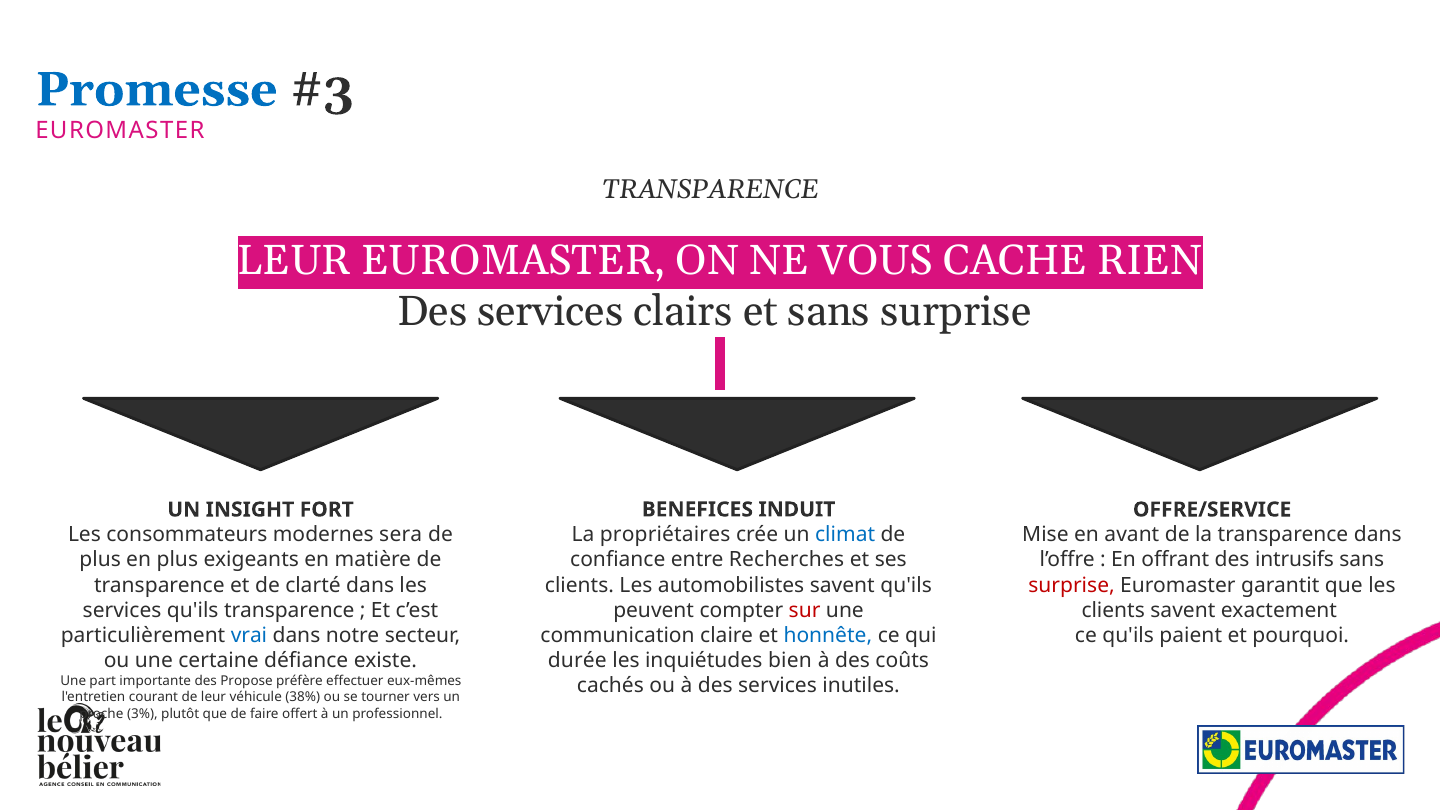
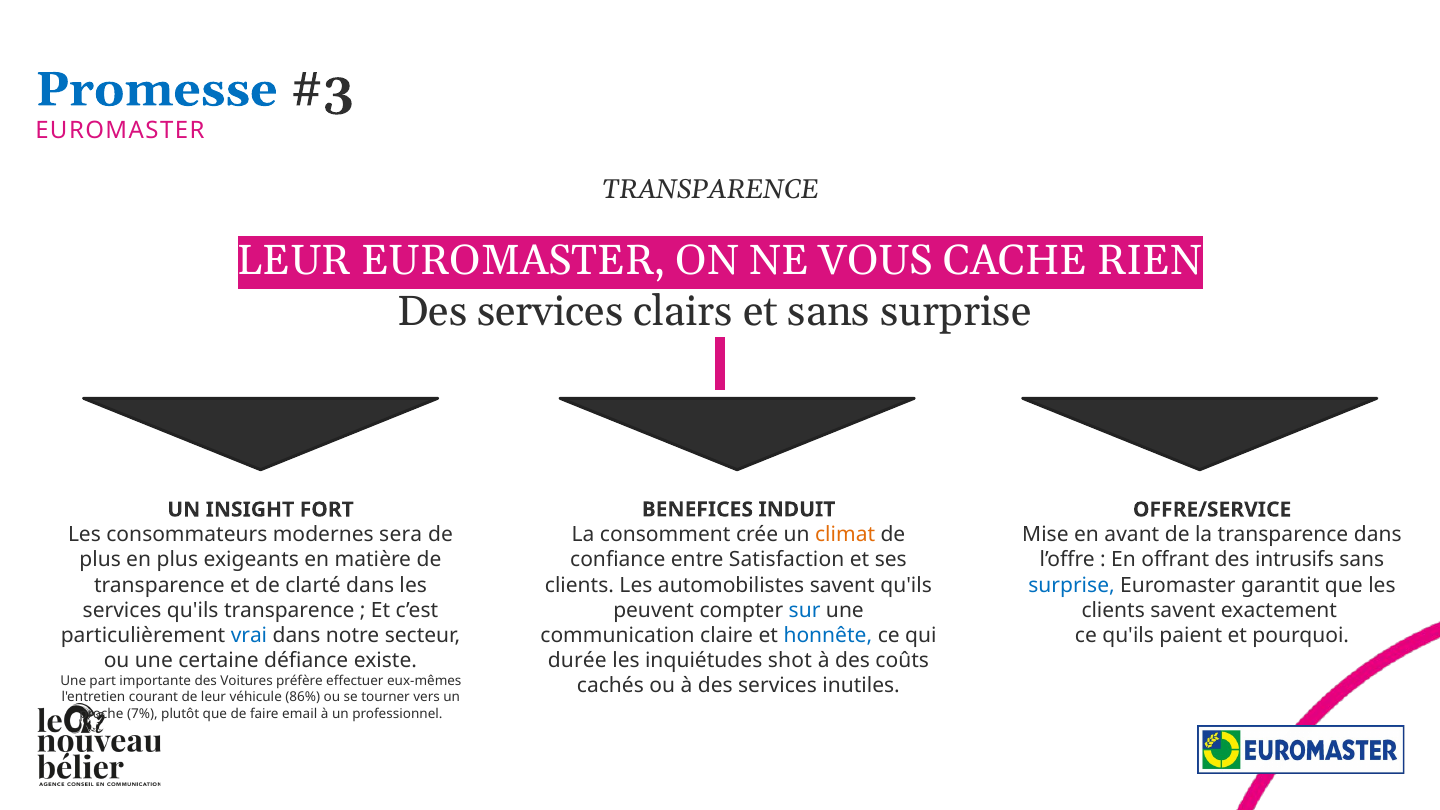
propriétaires: propriétaires -> consomment (665, 535)
climat colour: blue -> orange (845, 535)
Recherches: Recherches -> Satisfaction (787, 560)
surprise colour: red -> blue (1072, 585)
sur colour: red -> blue (805, 610)
bien: bien -> shot (790, 661)
Propose: Propose -> Voitures (247, 681)
38%: 38% -> 86% (303, 697)
3%: 3% -> 7% (142, 714)
offert: offert -> email (300, 714)
